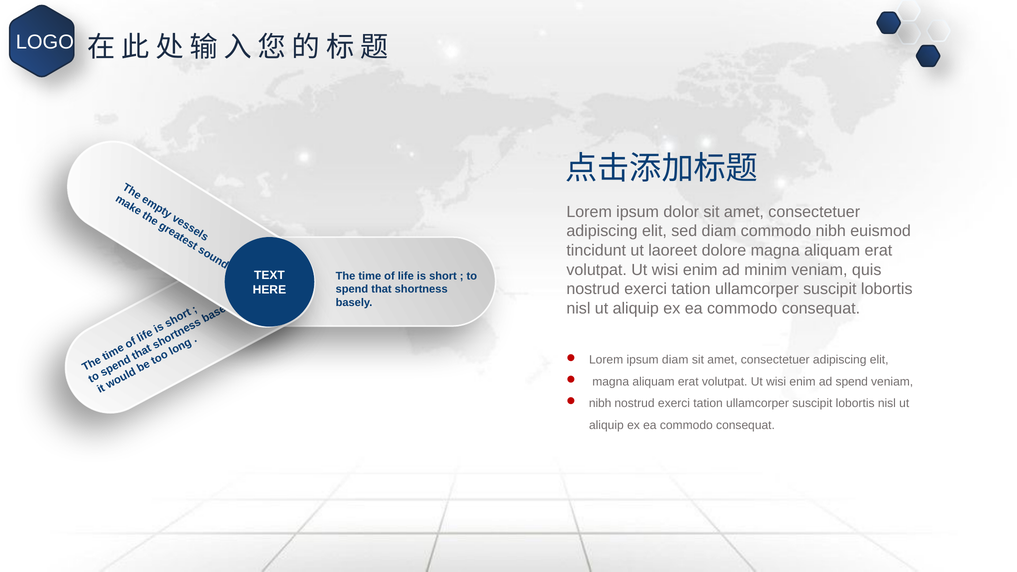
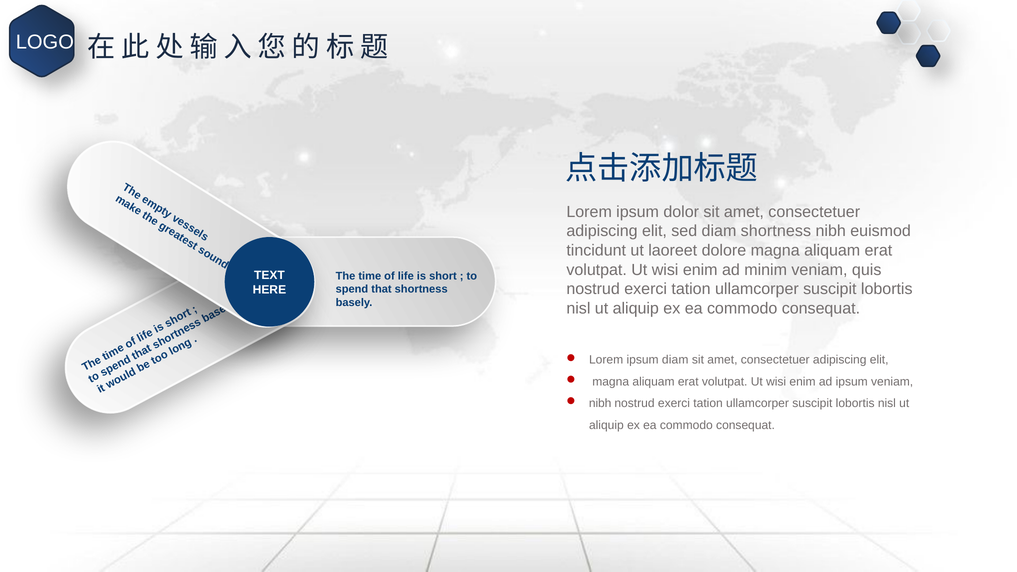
diam commodo: commodo -> shortness (776, 231)
ad spend: spend -> ipsum (852, 382)
